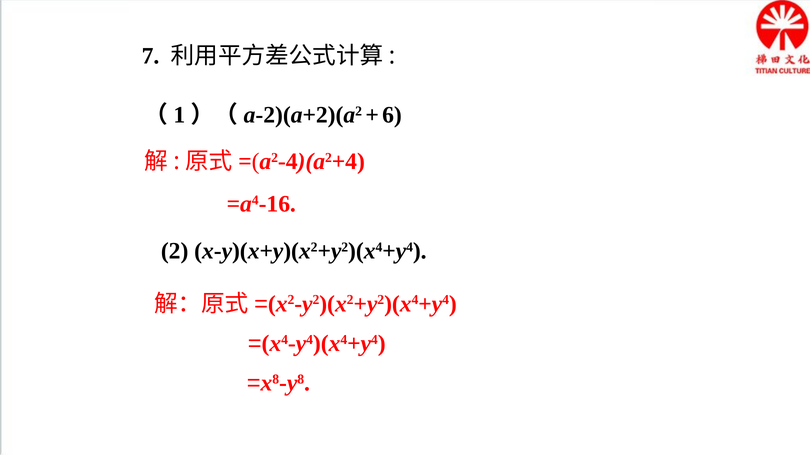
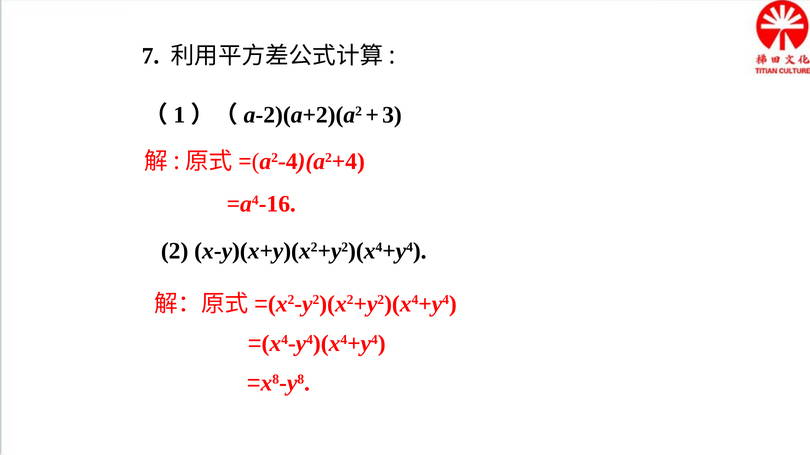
6: 6 -> 3 (392, 115)
